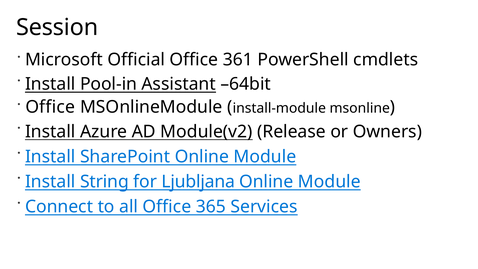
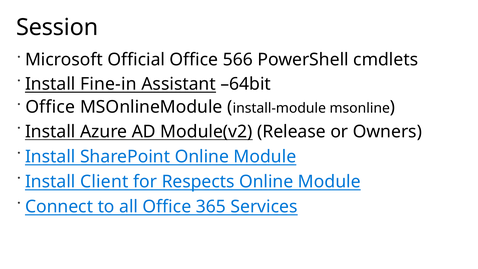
361: 361 -> 566 (238, 60)
Pool-in: Pool-in -> Fine-in (108, 84)
String: String -> Client (104, 182)
Ljubljana: Ljubljana -> Respects (198, 182)
